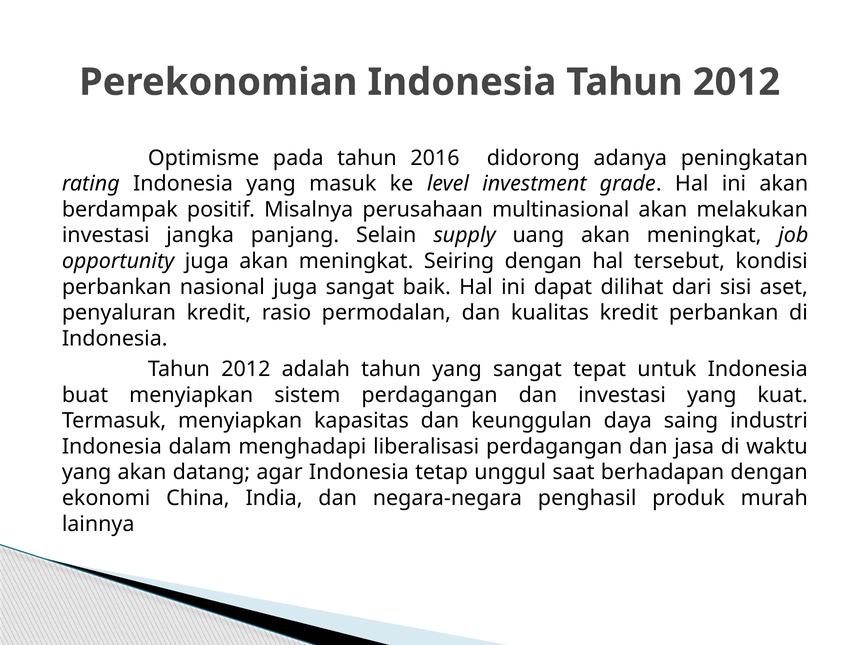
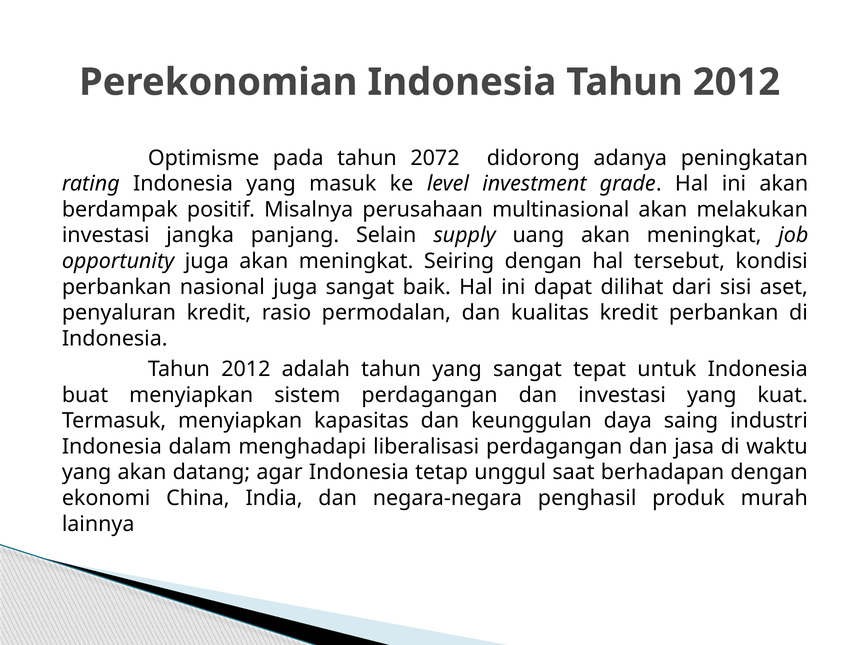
2016: 2016 -> 2072 (435, 158)
